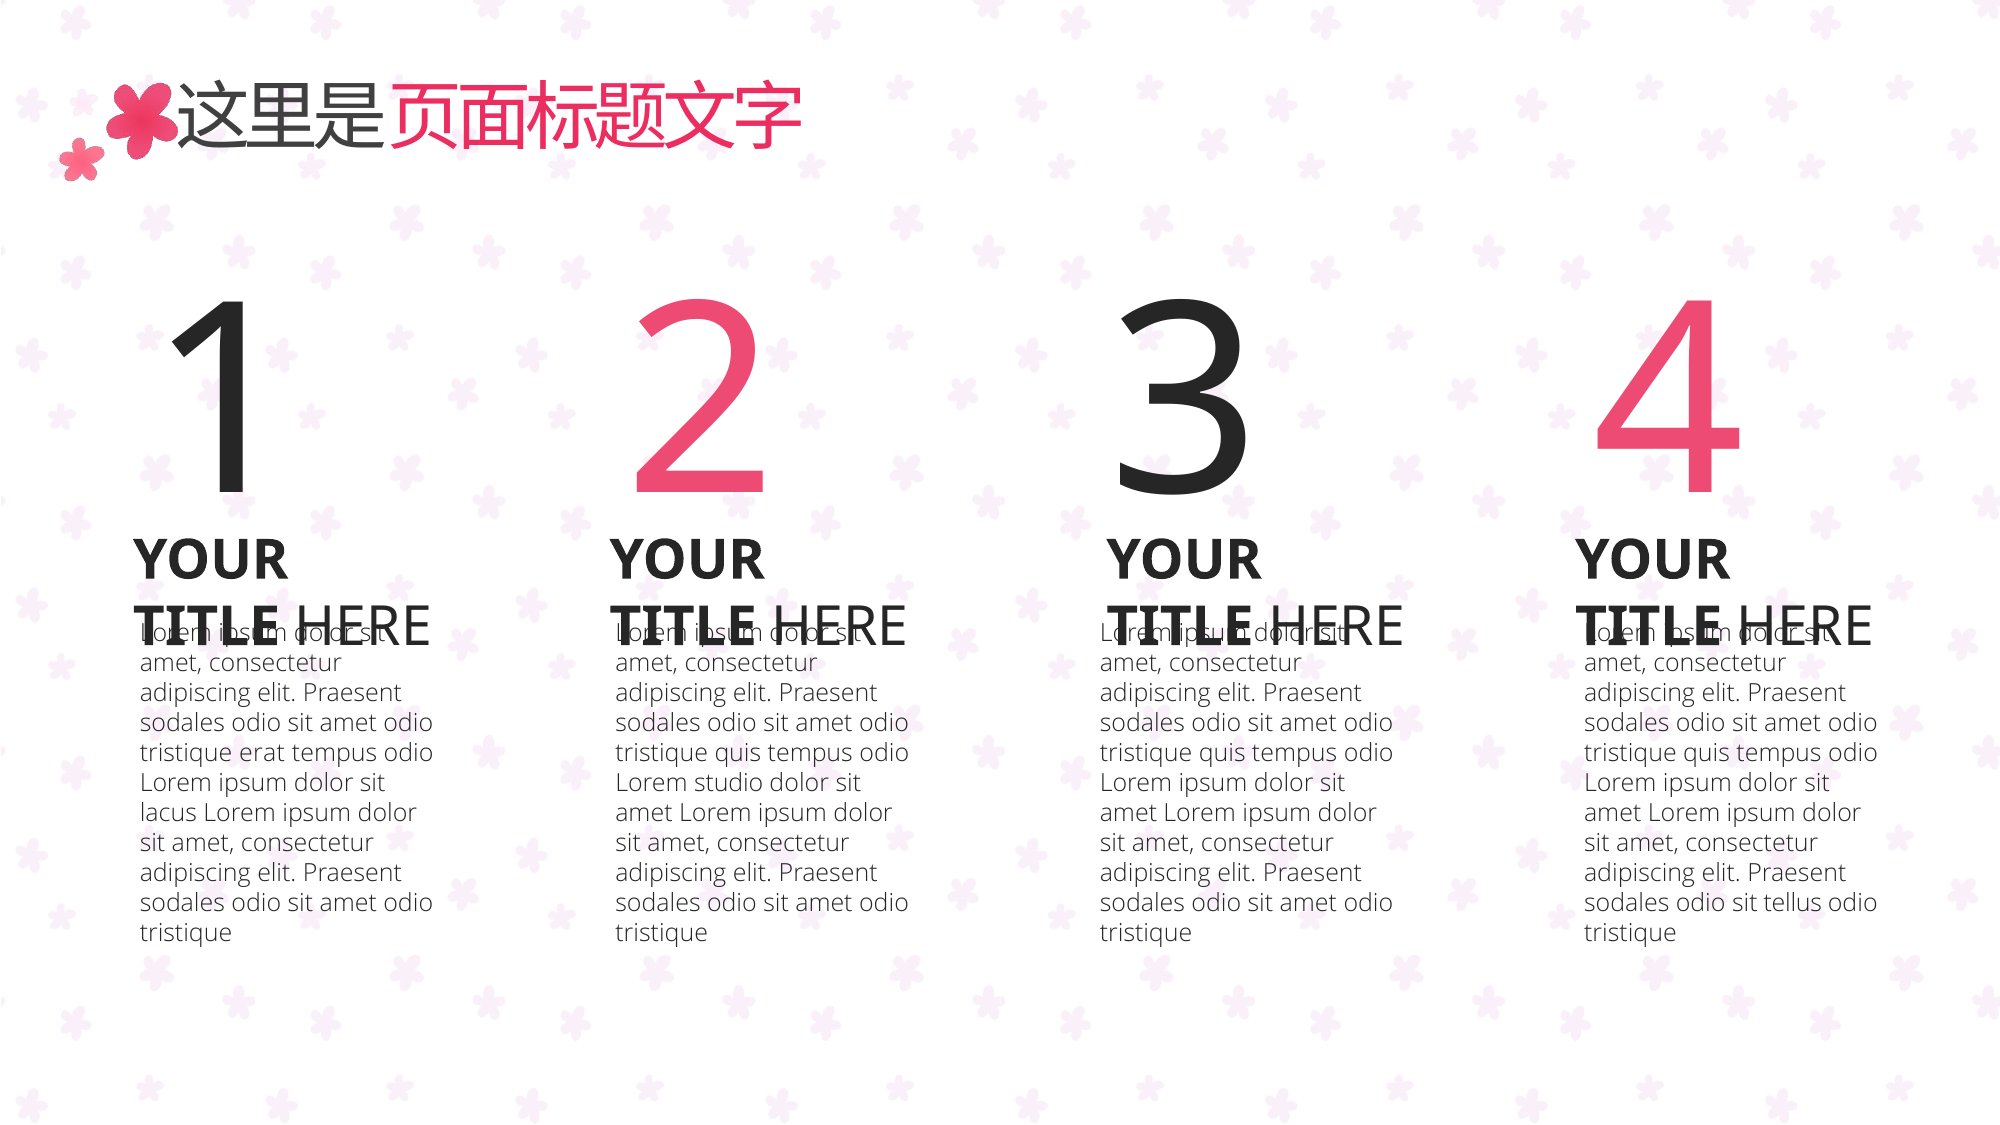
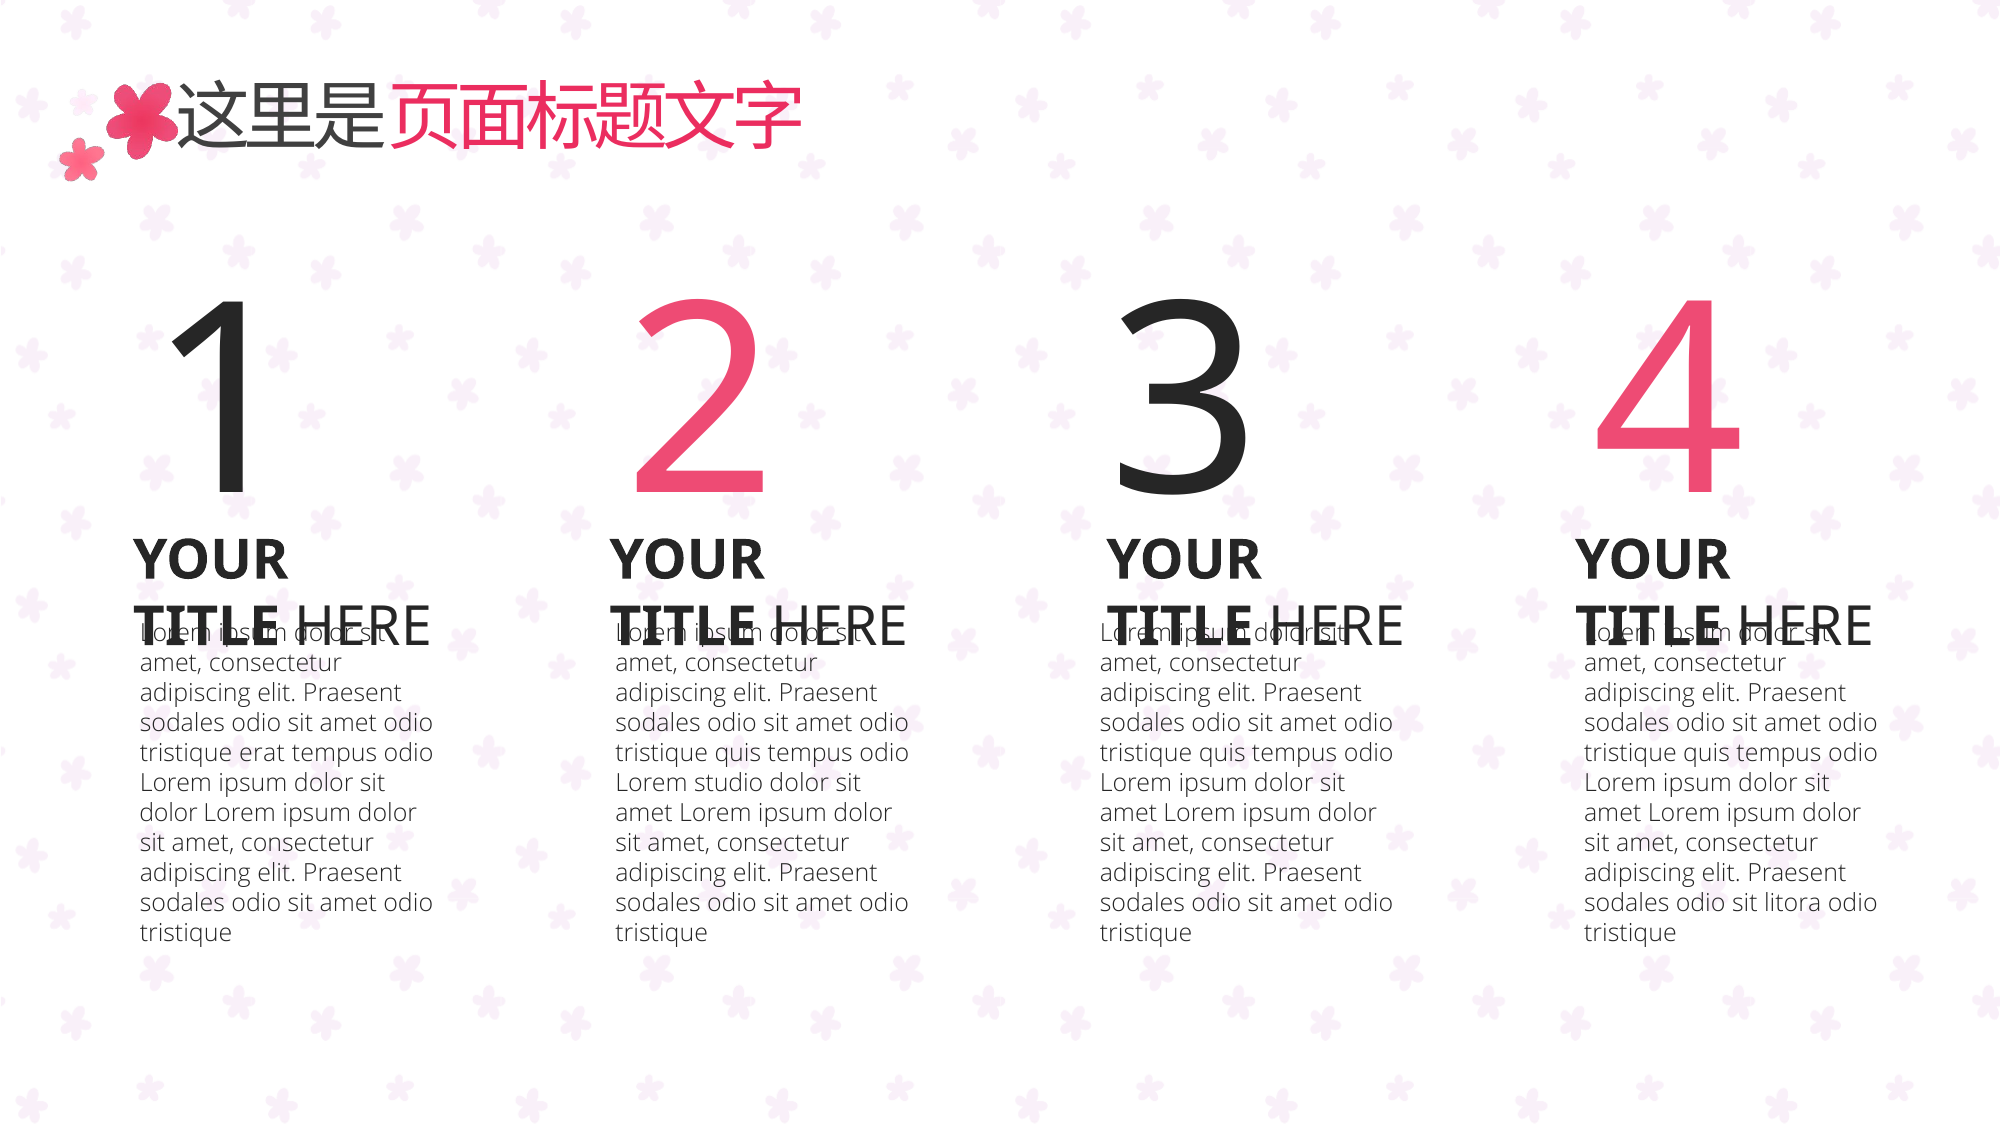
lacus: lacus -> dolor (169, 813)
tellus: tellus -> litora (1793, 903)
